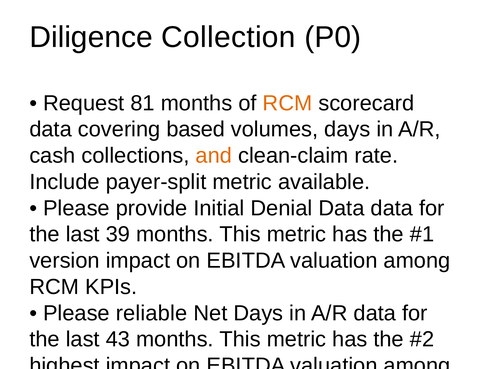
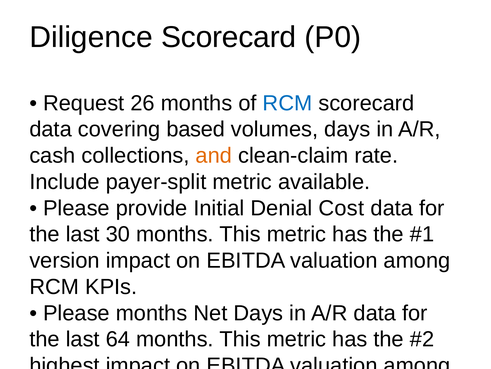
Diligence Collection: Collection -> Scorecard (229, 37)
81: 81 -> 26 (143, 103)
RCM colour: orange -> blue (288, 103)
Denial Data: Data -> Cost (341, 208)
39: 39 -> 30 (118, 234)
Please reliable: reliable -> months (152, 313)
43: 43 -> 64 (118, 339)
